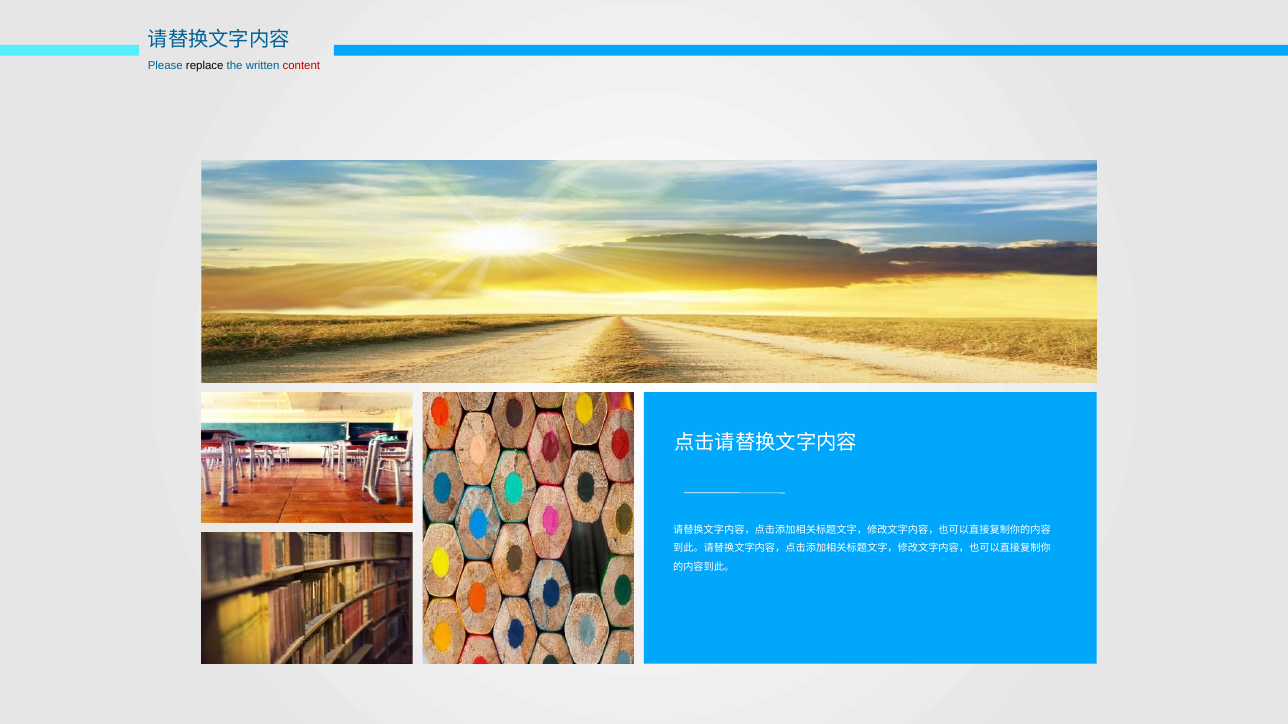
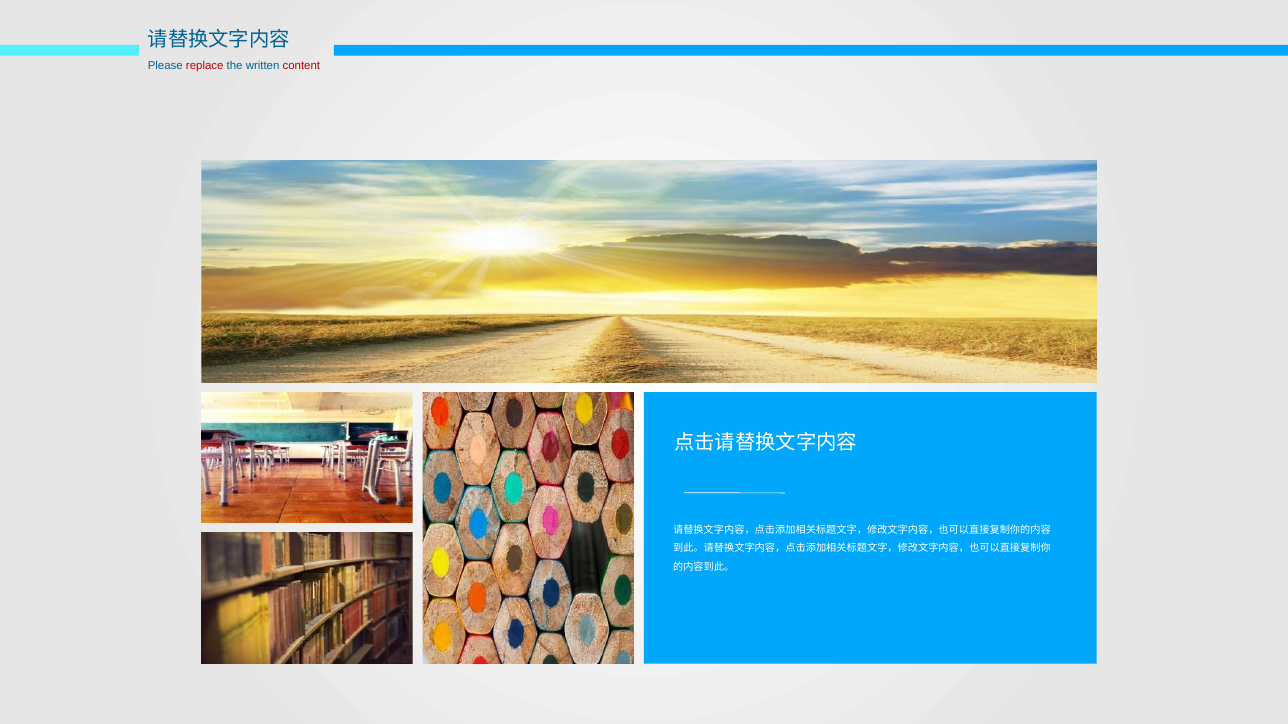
replace colour: black -> red (205, 66)
